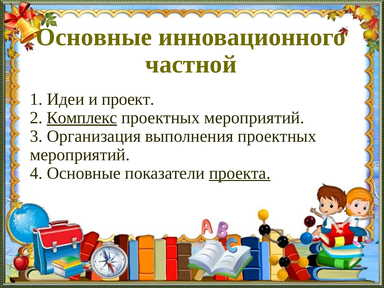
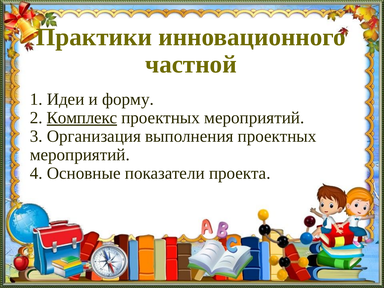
Основные: Основные -> Практики (94, 37)
проект: проект -> форму (128, 99)
проекта underline: present -> none (240, 173)
